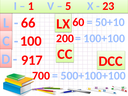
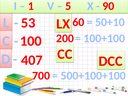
23: 23 -> 90 (108, 6)
66: 66 -> 53 (28, 23)
917: 917 -> 407 (32, 60)
